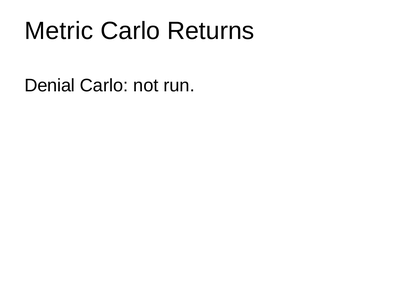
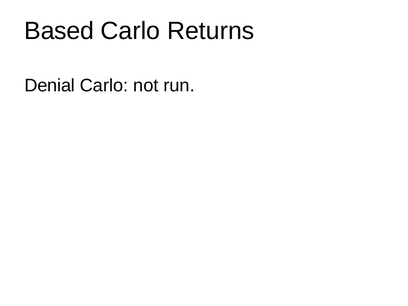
Metric: Metric -> Based (59, 31)
